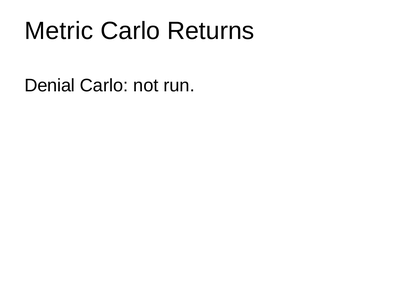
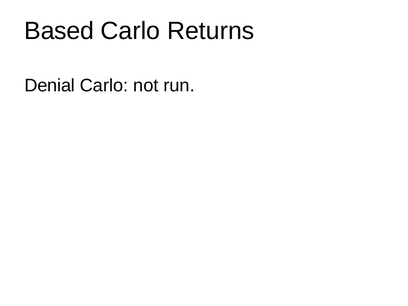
Metric: Metric -> Based (59, 31)
